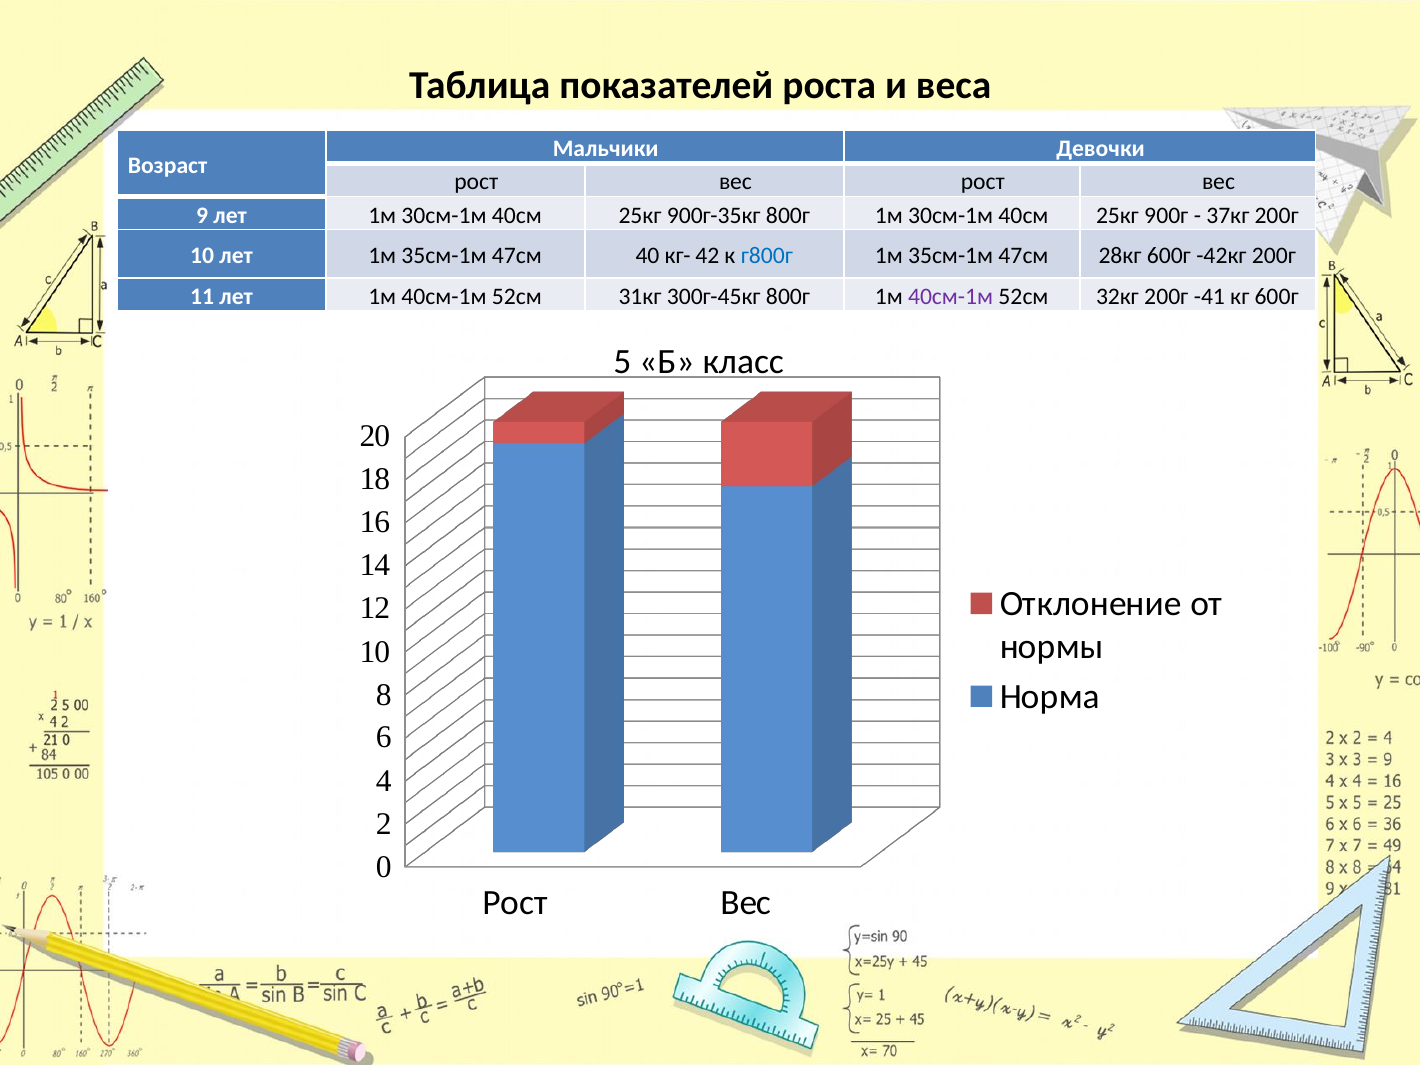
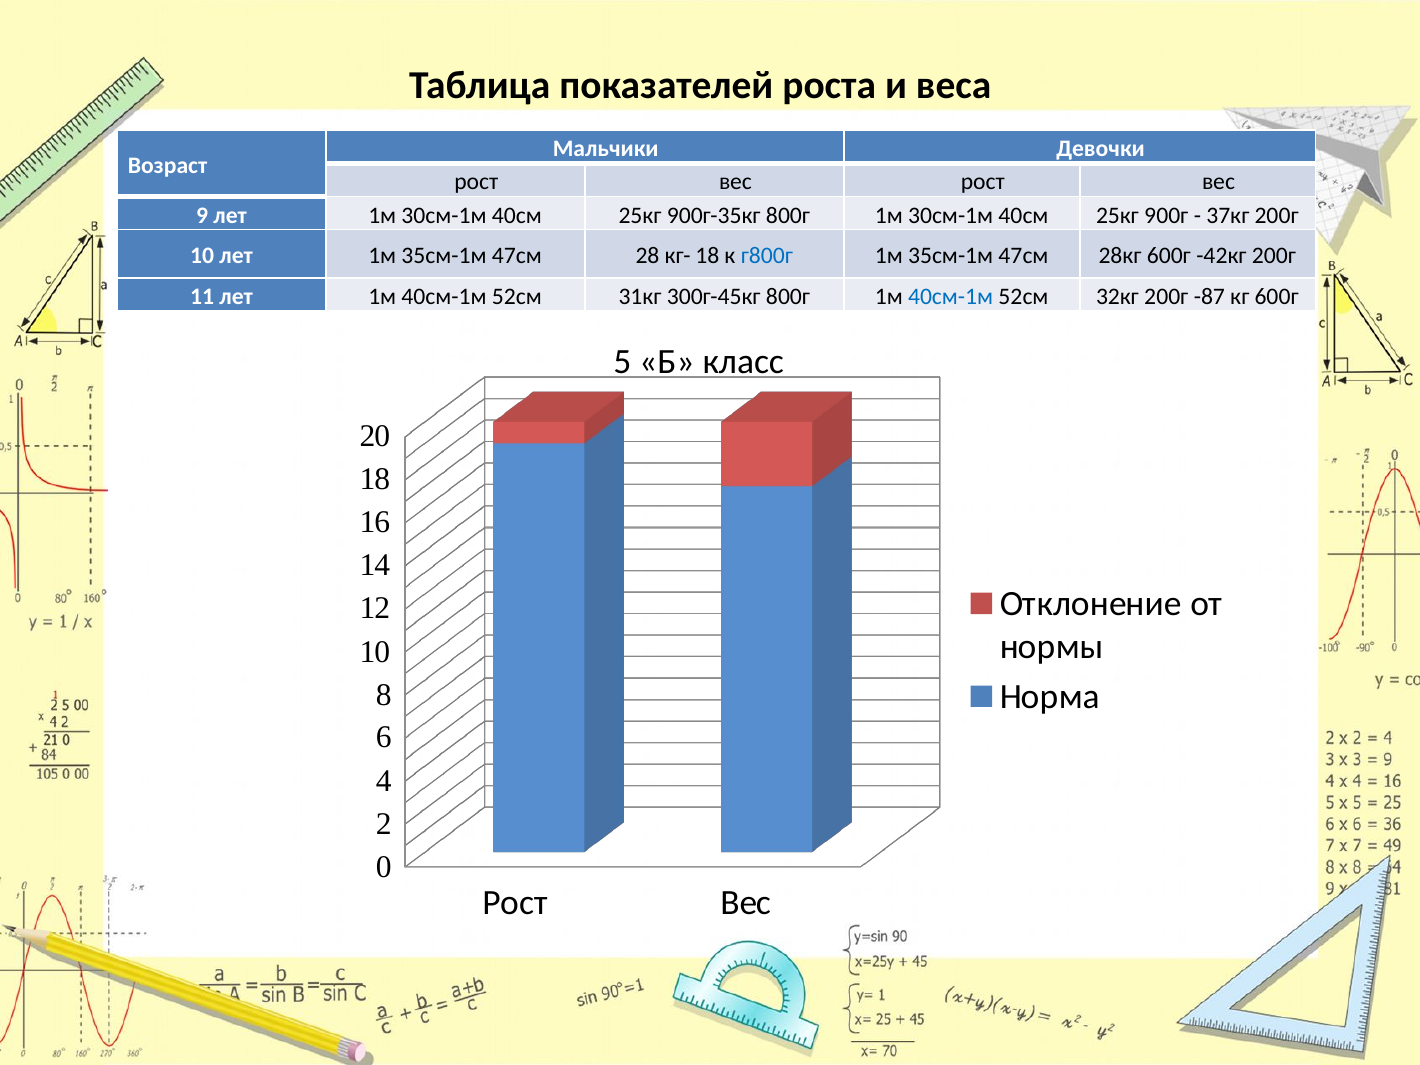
40: 40 -> 28 (647, 256)
кг- 42: 42 -> 18 (707, 256)
40см-1м colour: purple -> blue (951, 297)
-41: -41 -> -87 (1209, 297)
